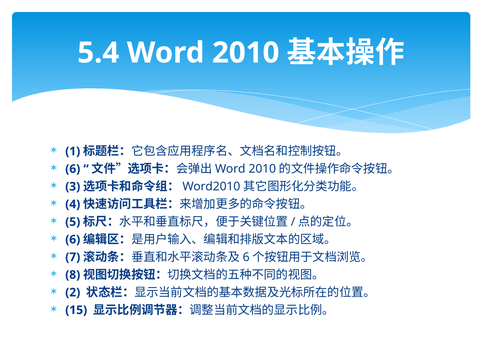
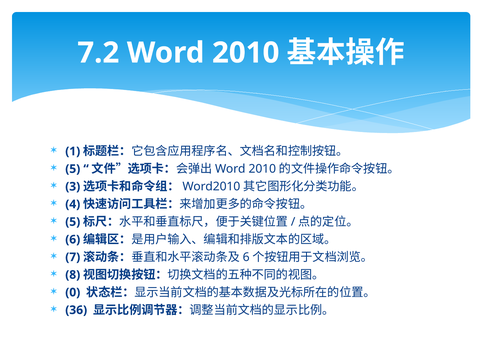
5.4: 5.4 -> 7.2 (98, 53)
6: 6 -> 5 (73, 169)
2: 2 -> 0 (73, 293)
15: 15 -> 36 (76, 311)
